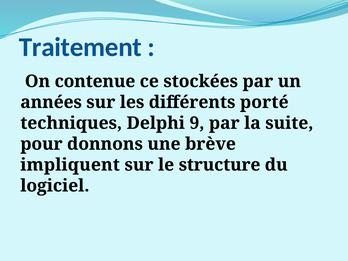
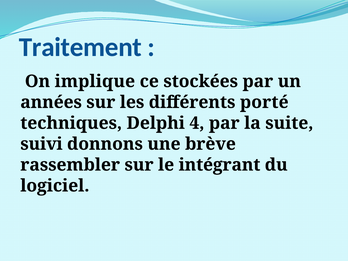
contenue: contenue -> implique (95, 81)
9: 9 -> 4 (197, 123)
pour: pour -> suivi (41, 144)
impliquent: impliquent -> rassembler (70, 165)
structure: structure -> intégrant (220, 165)
